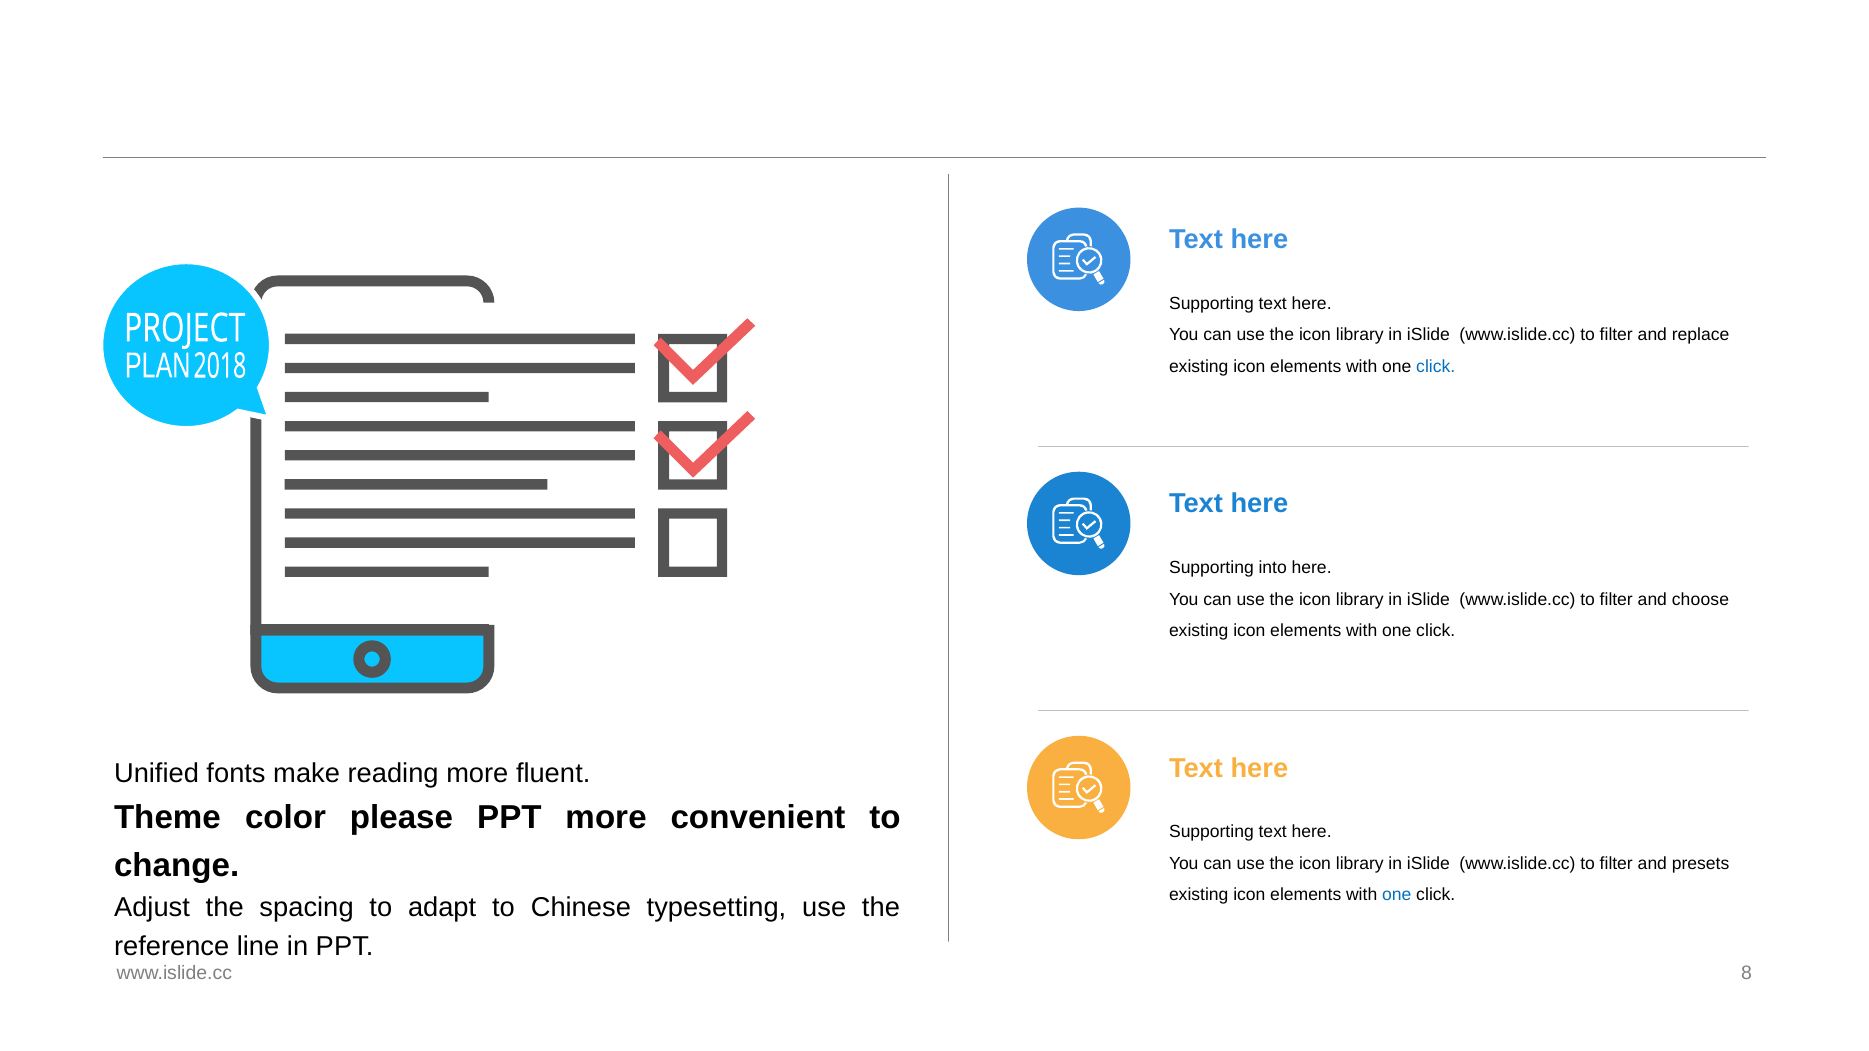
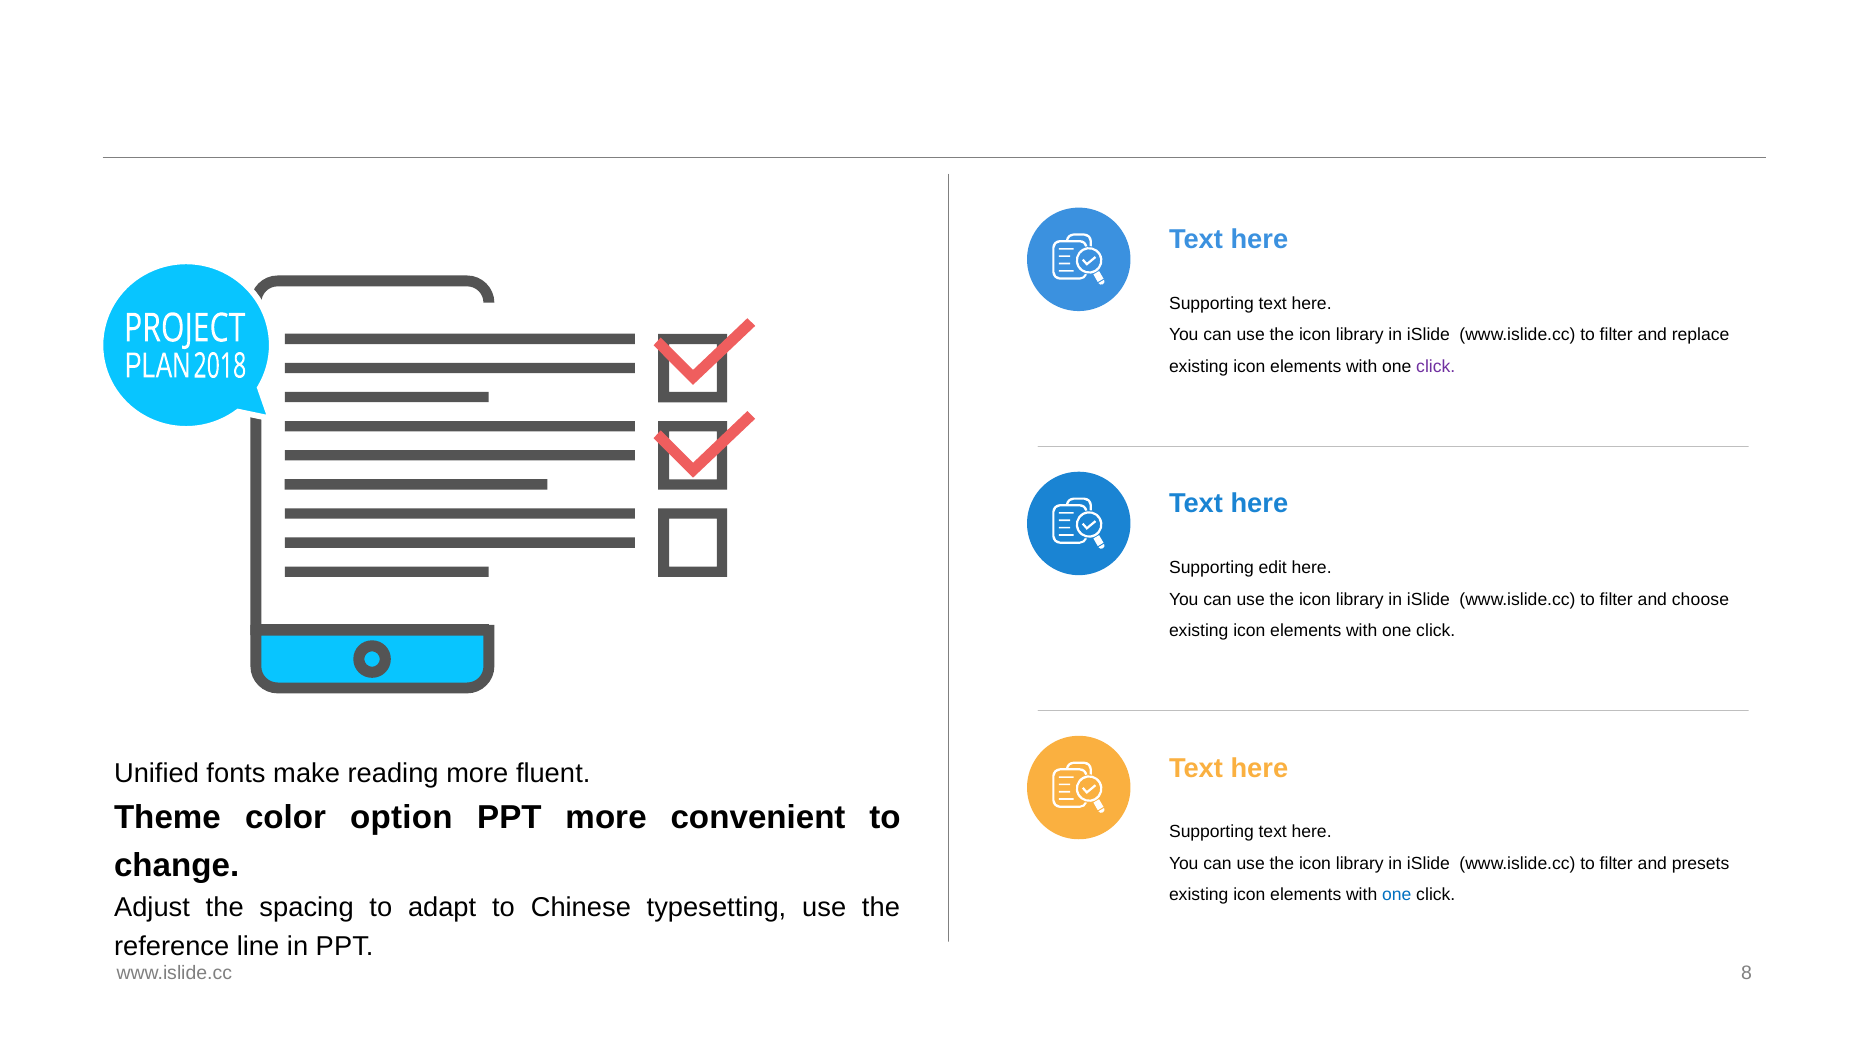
click colour: blue -> purple (1436, 367)
into: into -> edit (1273, 568)
please: please -> option (401, 818)
